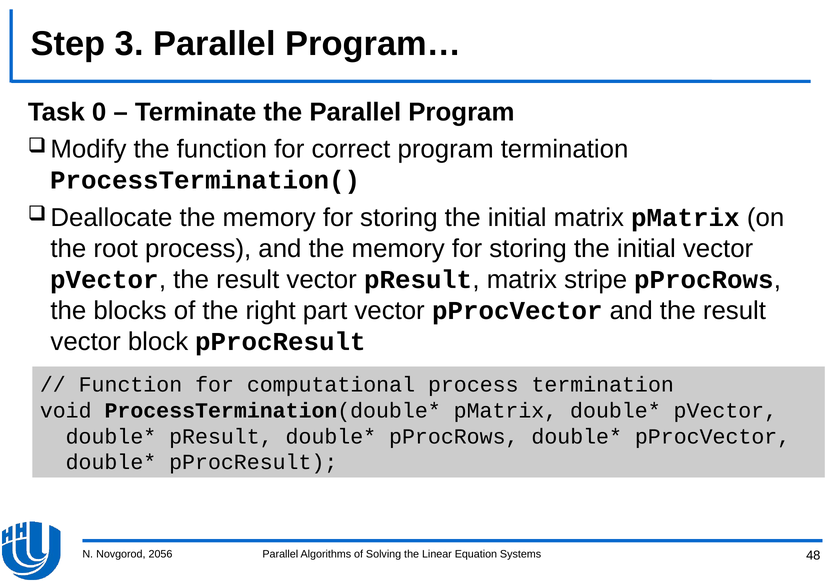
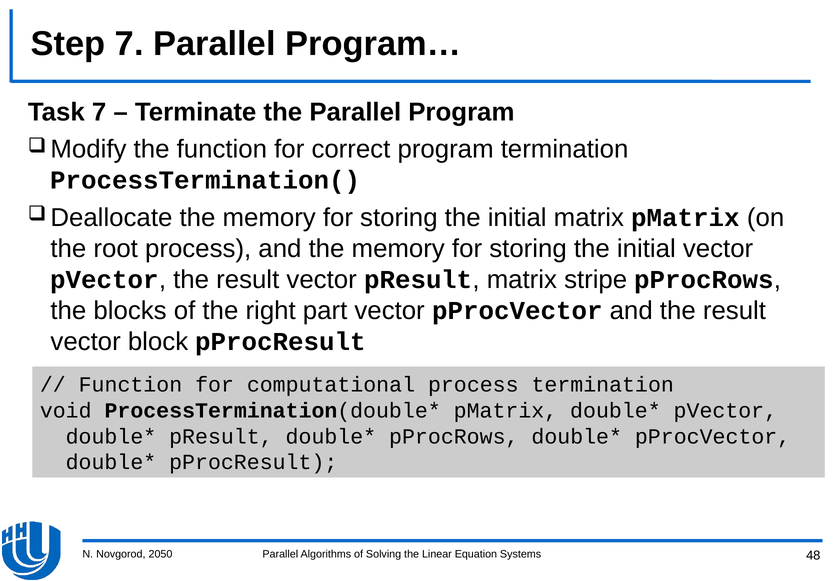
Step 3: 3 -> 7 (129, 44)
Task 0: 0 -> 7 (99, 112)
2056: 2056 -> 2050 (160, 554)
